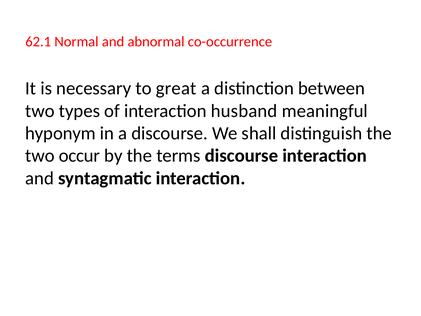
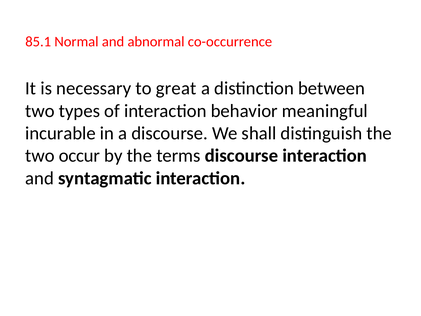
62.1: 62.1 -> 85.1 (38, 42)
husband: husband -> behavior (244, 111)
hyponym: hyponym -> incurable (60, 133)
